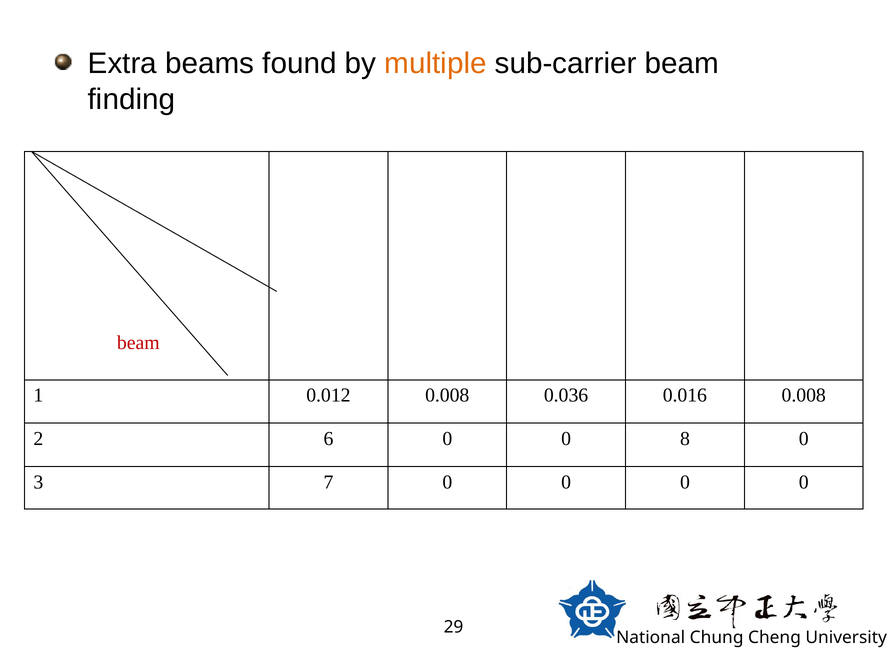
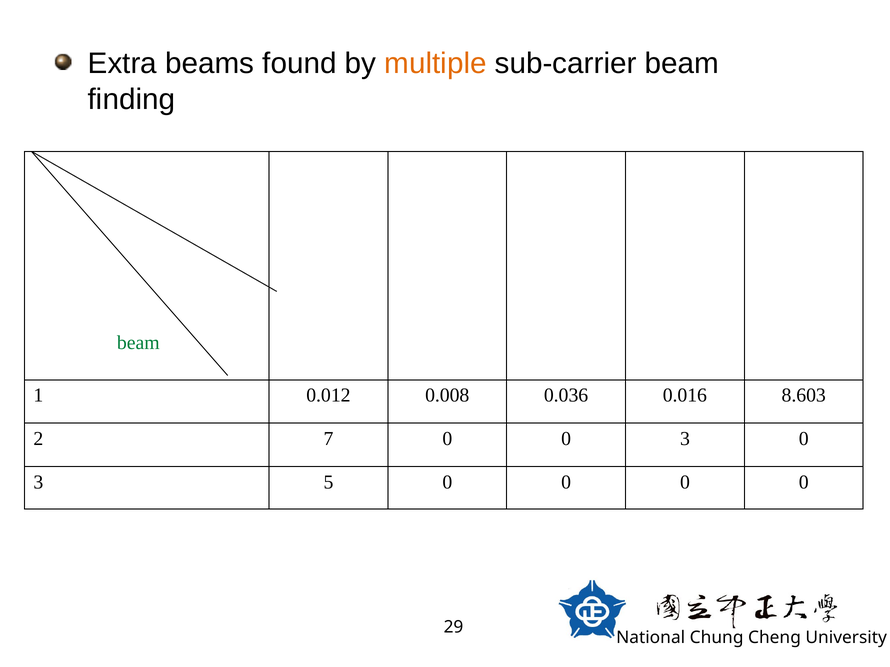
beam colour: red -> green (138, 343)
0.016 0.008: 0.008 -> 8.603 (804, 396)
6: 6 -> 7 (329, 439)
0 0 8: 8 -> 3 (685, 439)
3 7: 7 -> 5 (329, 482)
